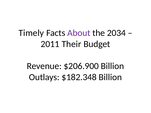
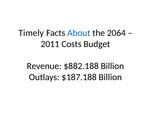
About colour: purple -> blue (79, 33)
2034: 2034 -> 2064 (116, 33)
Their: Their -> Costs (72, 44)
$206.900: $206.900 -> $882.188 (81, 66)
$182.348: $182.348 -> $187.188 (79, 77)
